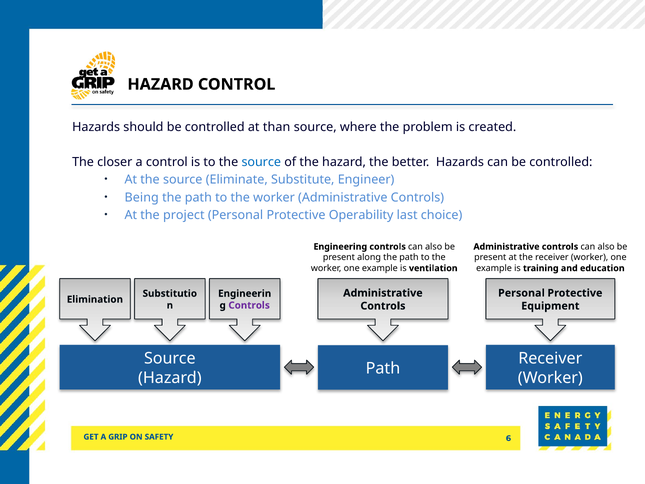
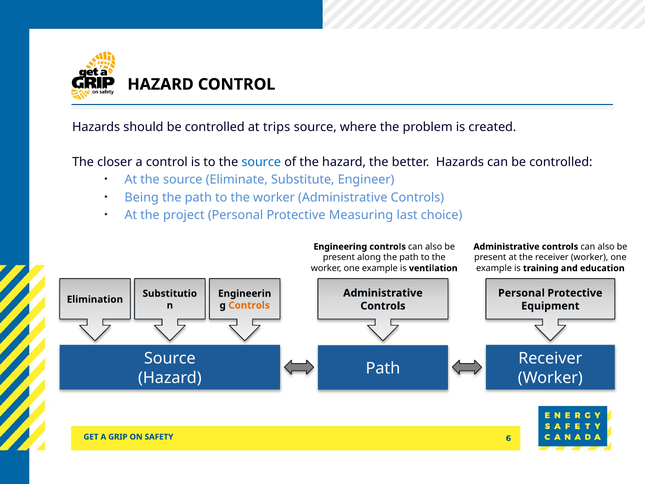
than: than -> trips (277, 127)
Operability: Operability -> Measuring (361, 215)
Controls colour: purple -> orange (249, 305)
